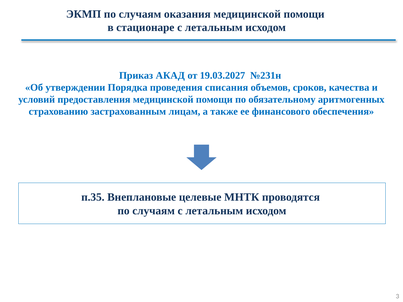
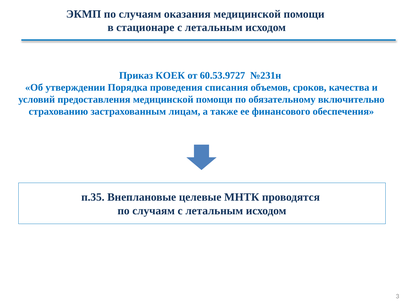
АКАД: АКАД -> КОЕК (170, 75)
19.03.2027: 19.03.2027 -> 60.53.9727 (223, 75)
аритмогенных: аритмогенных -> включительно (351, 100)
